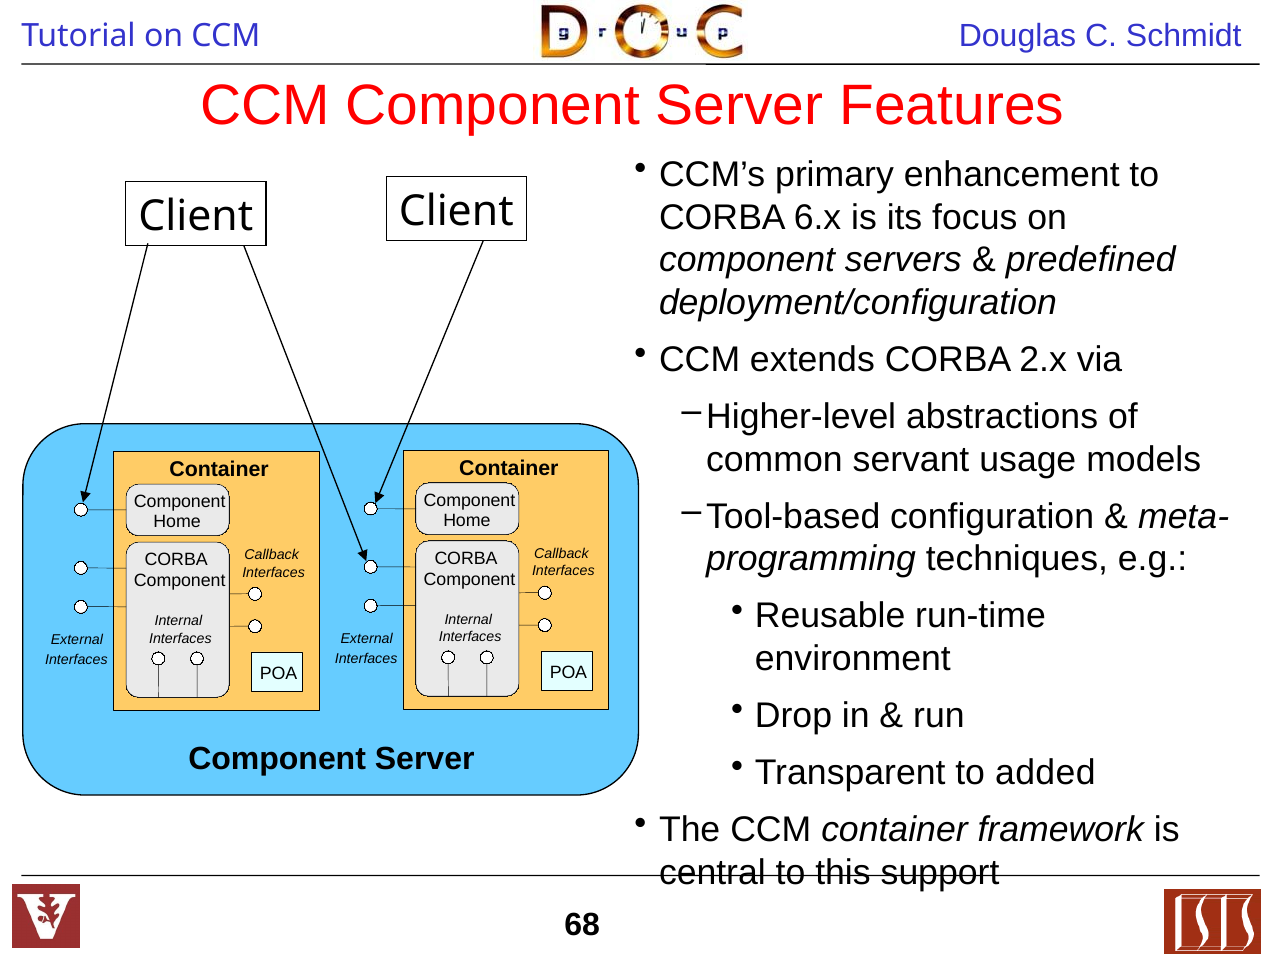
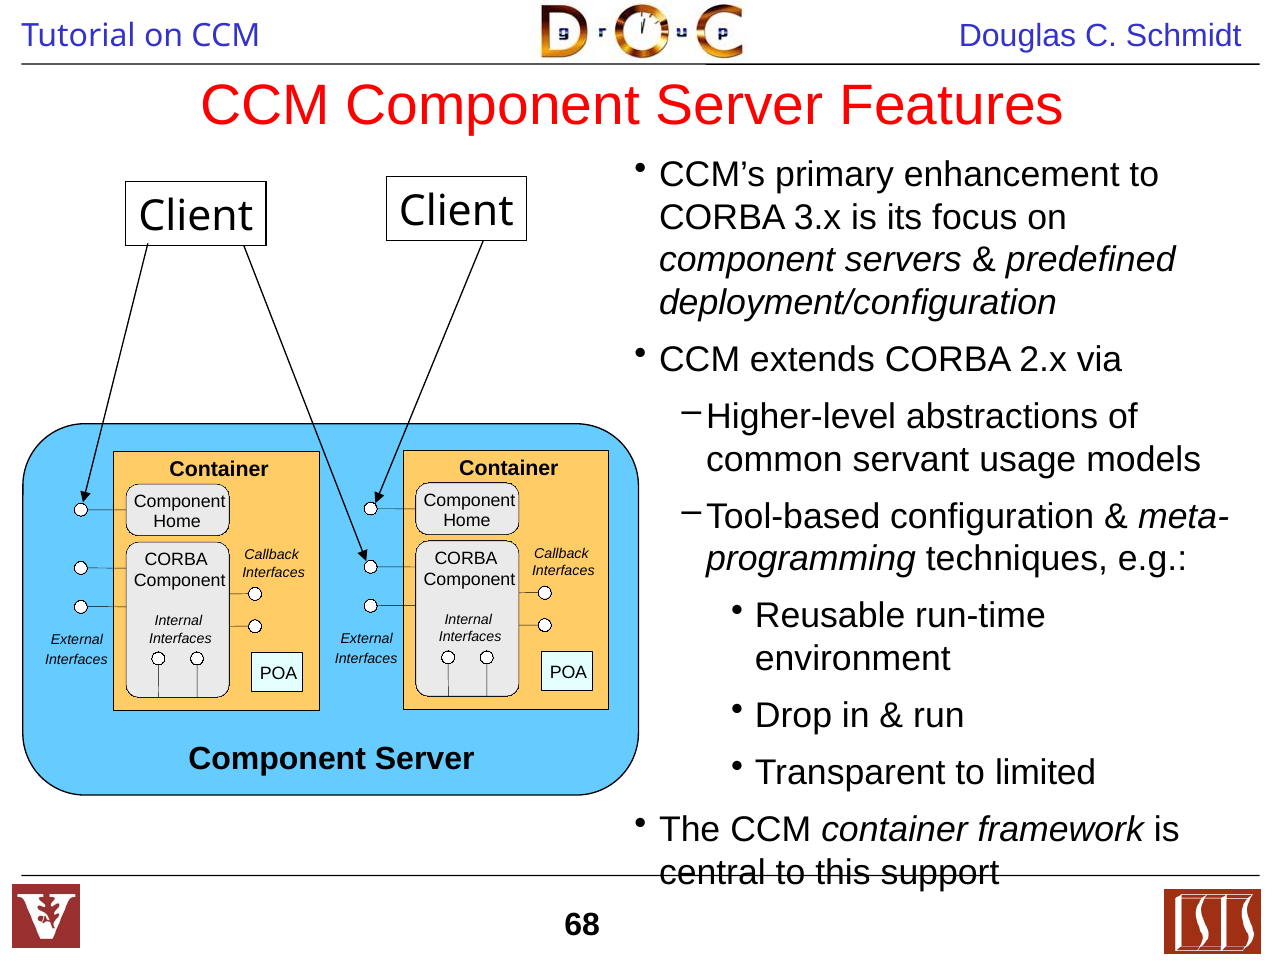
6.x: 6.x -> 3.x (818, 217)
added: added -> limited (1046, 773)
